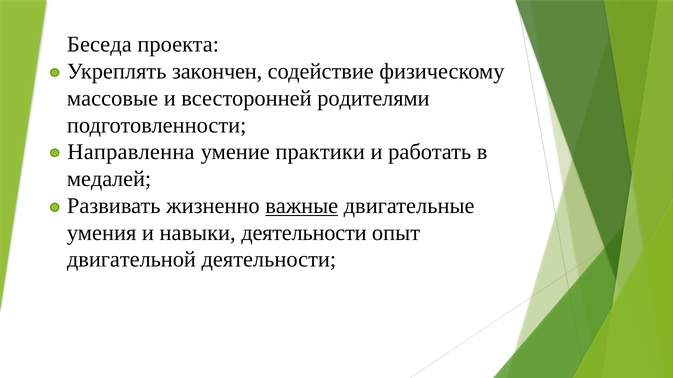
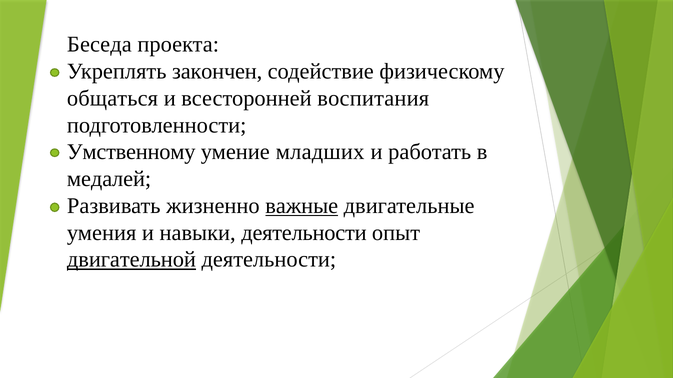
массовые: массовые -> общаться (113, 98)
родителями: родителями -> воспитания (373, 98)
Направленна: Направленна -> Умственному (131, 152)
практики: практики -> младших (320, 152)
двигательной underline: none -> present (131, 260)
